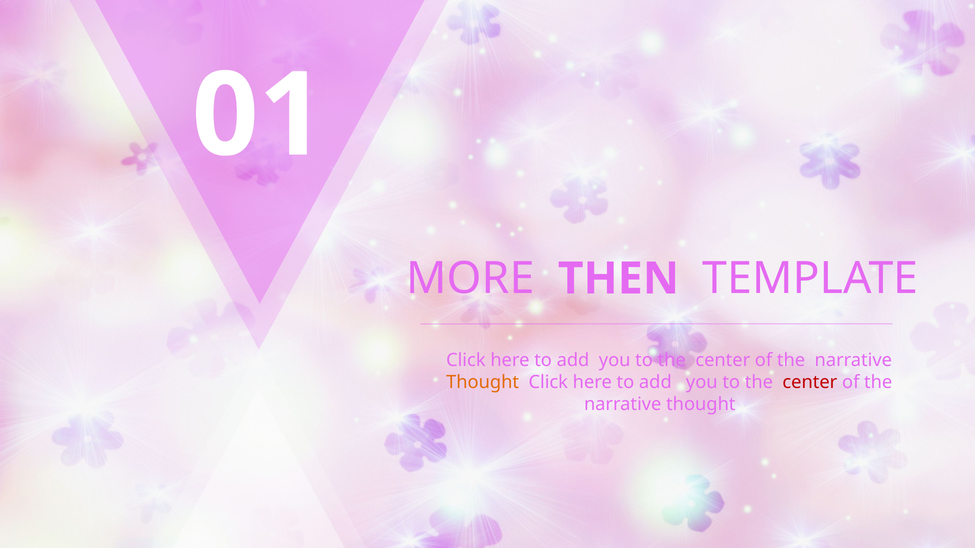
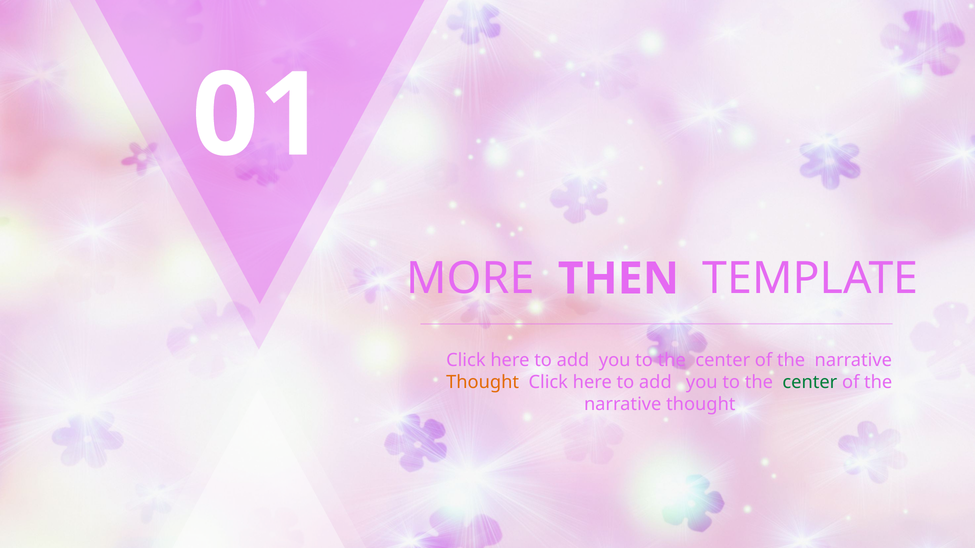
center colour: red -> green (810, 383)
